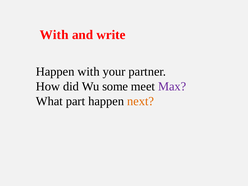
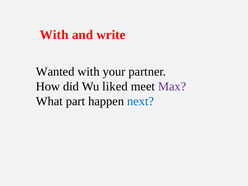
Happen: Happen -> Wanted (55, 72)
some: some -> liked (115, 86)
next colour: orange -> blue (141, 101)
